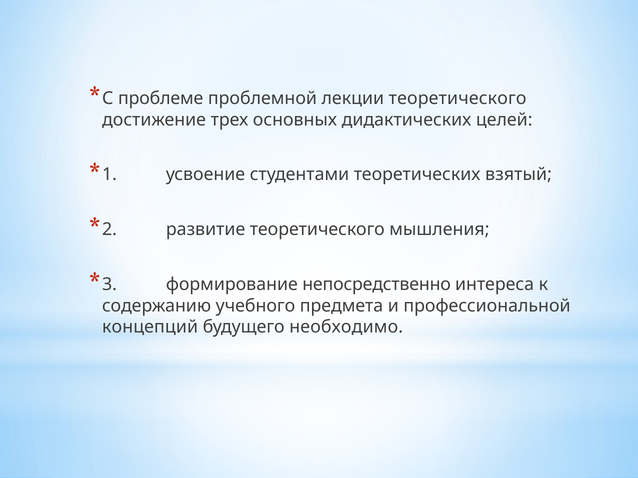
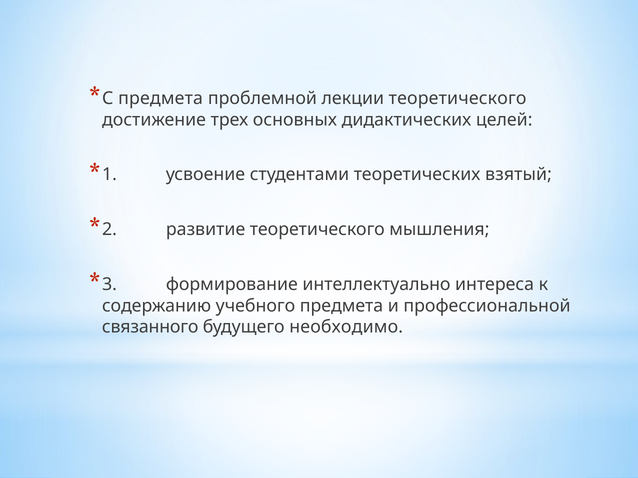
С проблеме: проблеме -> предмета (161, 99)
непосредственно: непосредственно -> интеллектуально (377, 285)
концепций: концепций -> связанного (150, 327)
